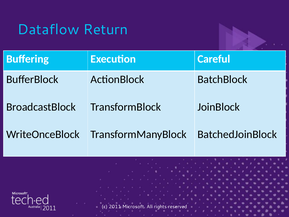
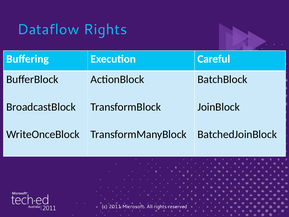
Dataflow Return: Return -> Rights (105, 30)
